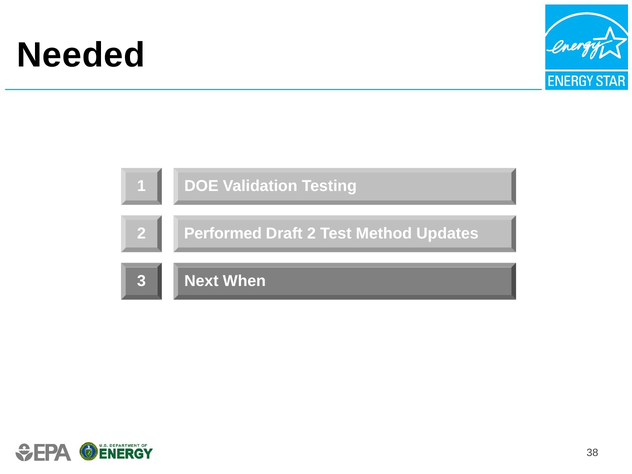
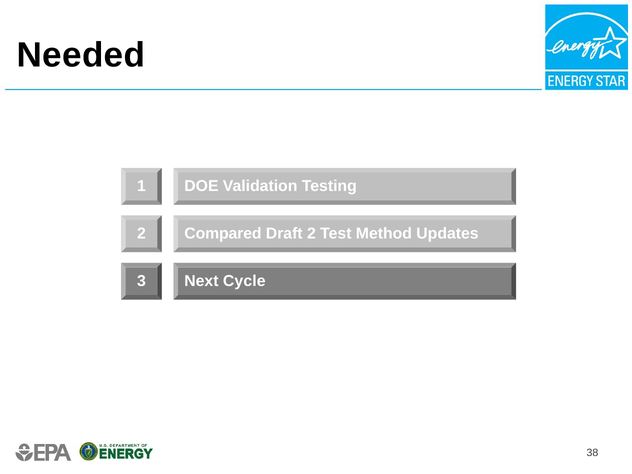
Performed: Performed -> Compared (223, 234)
When: When -> Cycle (244, 281)
